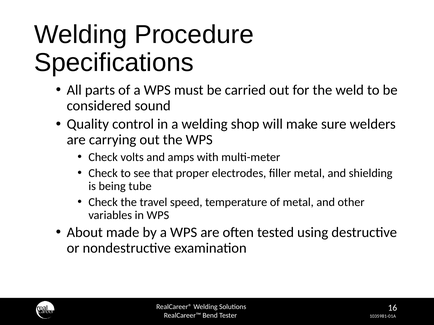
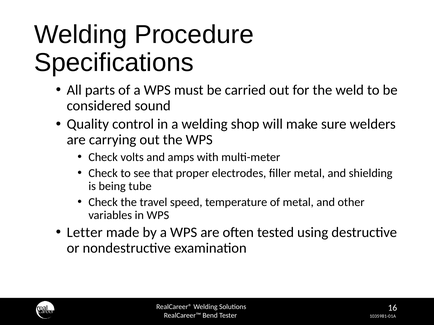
About: About -> Letter (85, 233)
